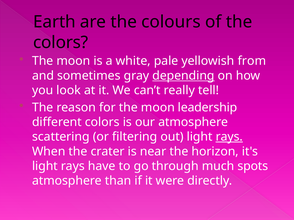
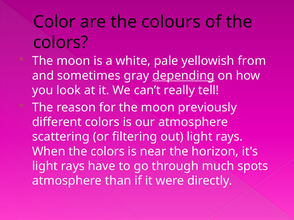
Earth: Earth -> Color (54, 22)
leadership: leadership -> previously (207, 108)
rays underline: present -> none (229, 137)
When the crater: crater -> colors (108, 152)
